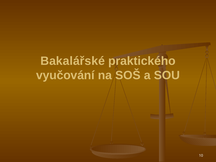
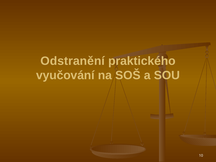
Bakalářské: Bakalářské -> Odstranění (73, 61)
